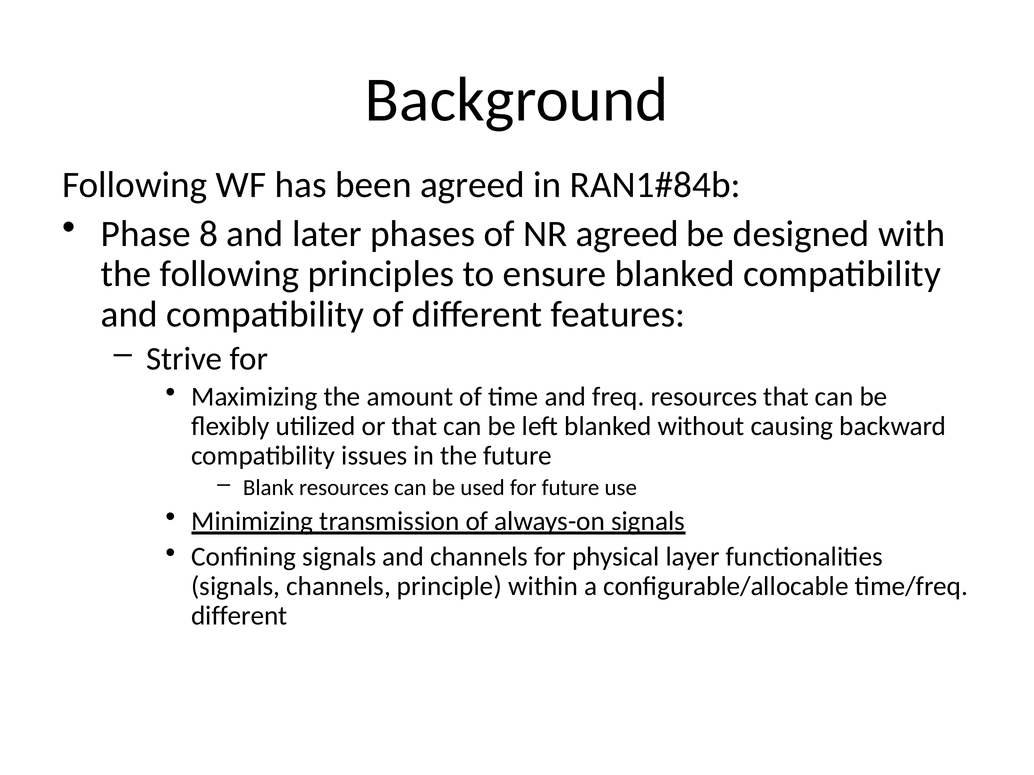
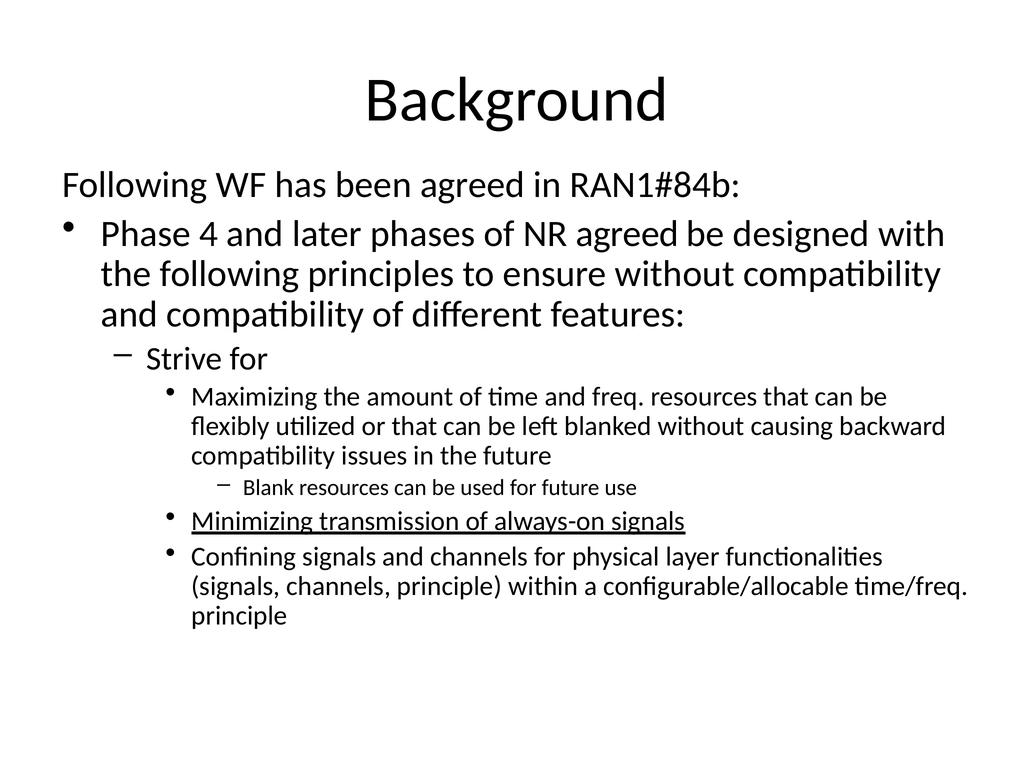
8: 8 -> 4 (209, 234)
ensure blanked: blanked -> without (675, 274)
different: different -> principle (239, 616)
